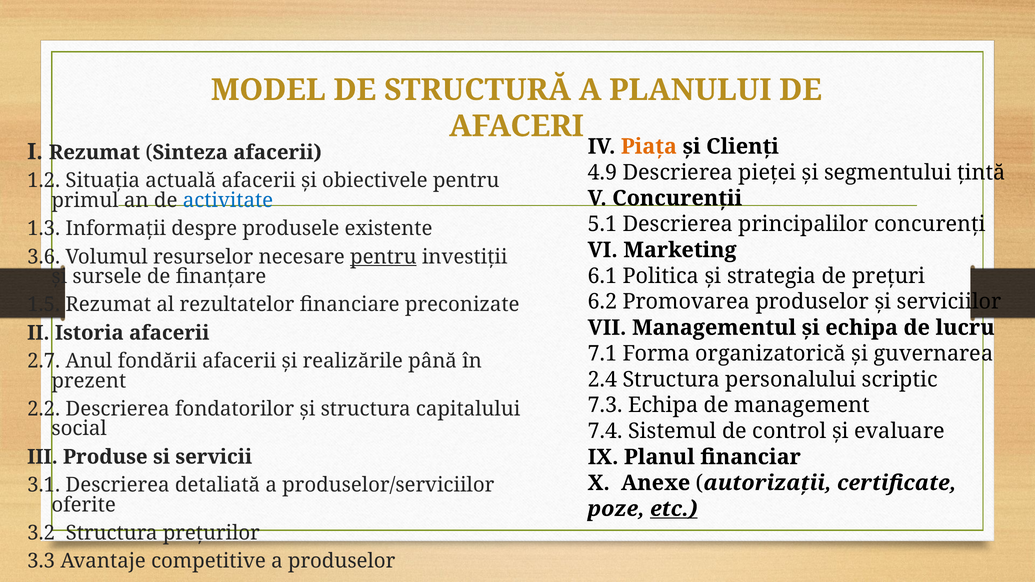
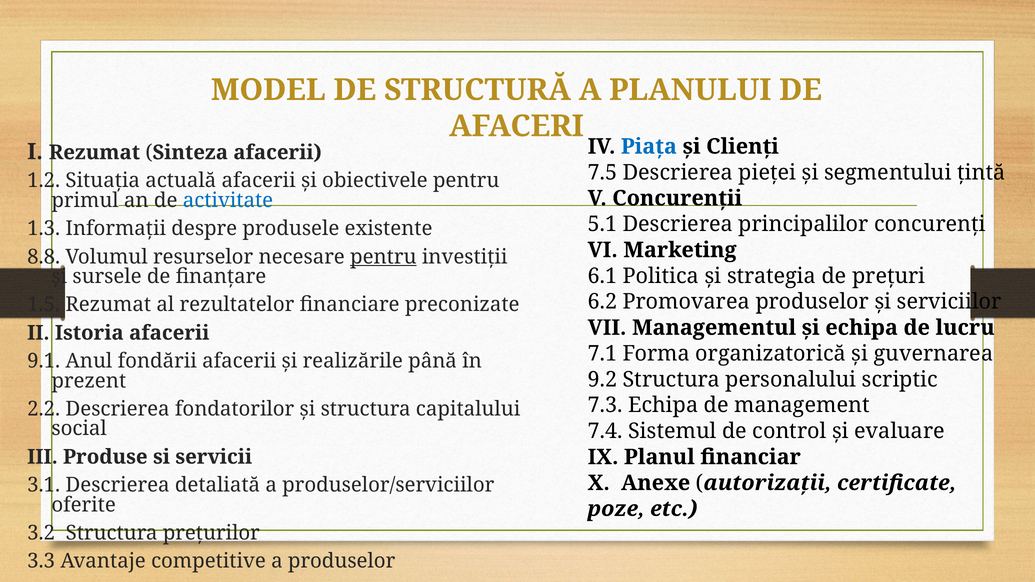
Piața colour: orange -> blue (649, 147)
4.9: 4.9 -> 7.5 (602, 172)
3.6: 3.6 -> 8.8 (44, 257)
2.7: 2.7 -> 9.1 (44, 361)
2.4: 2.4 -> 9.2 (602, 380)
etc underline: present -> none (674, 509)
